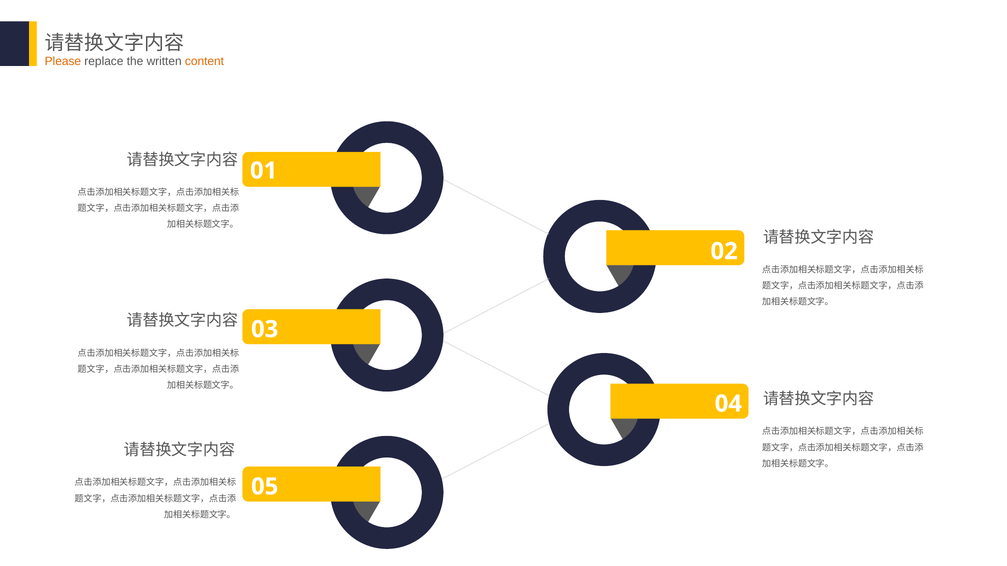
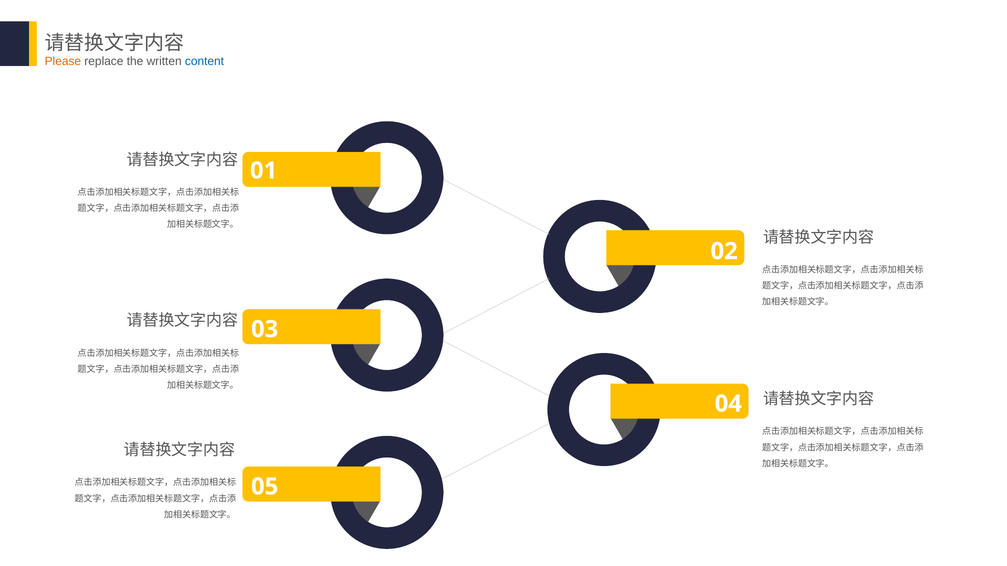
content colour: orange -> blue (205, 61)
